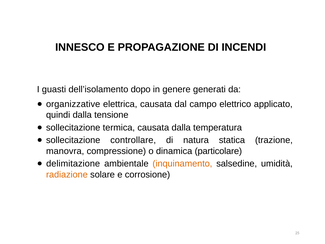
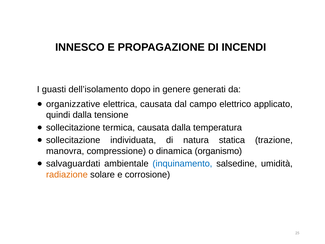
controllare: controllare -> individuata (133, 140)
particolare: particolare -> organismo (218, 151)
delimitazione: delimitazione -> salvaguardati (73, 164)
inquinamento colour: orange -> blue (182, 164)
